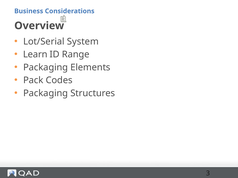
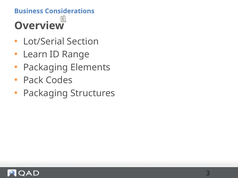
System: System -> Section (83, 42)
